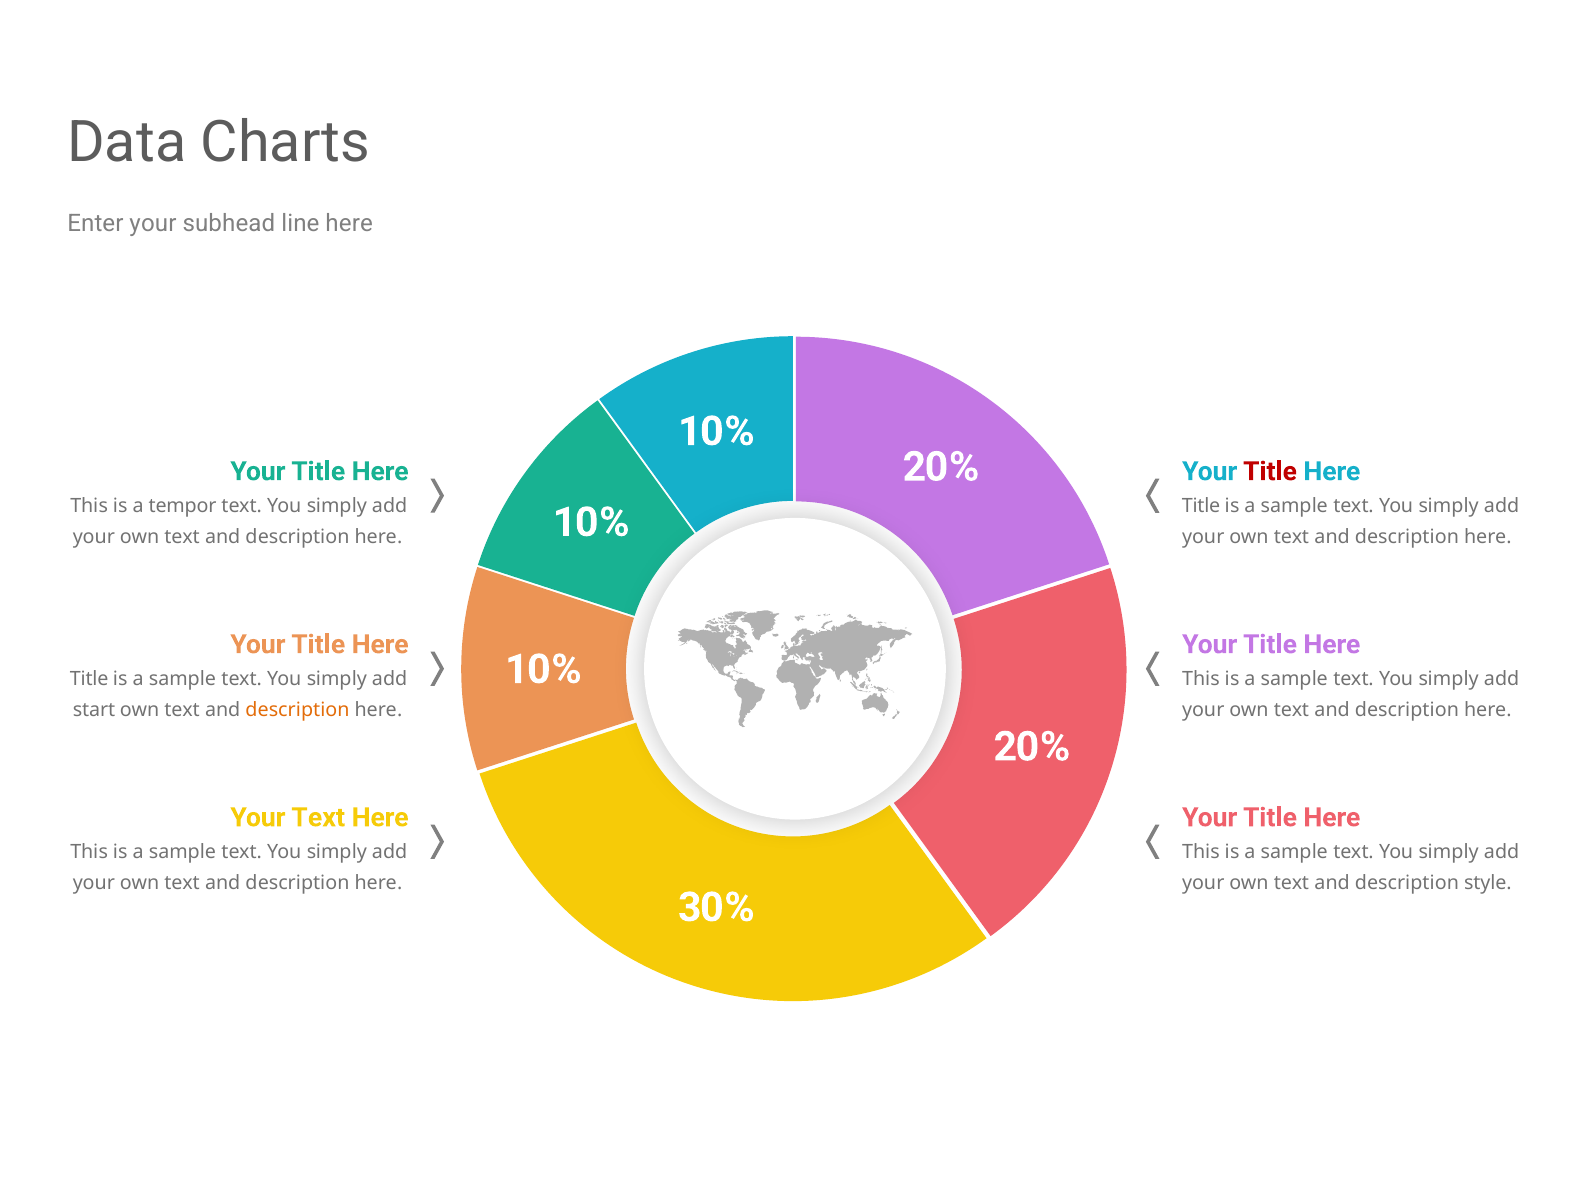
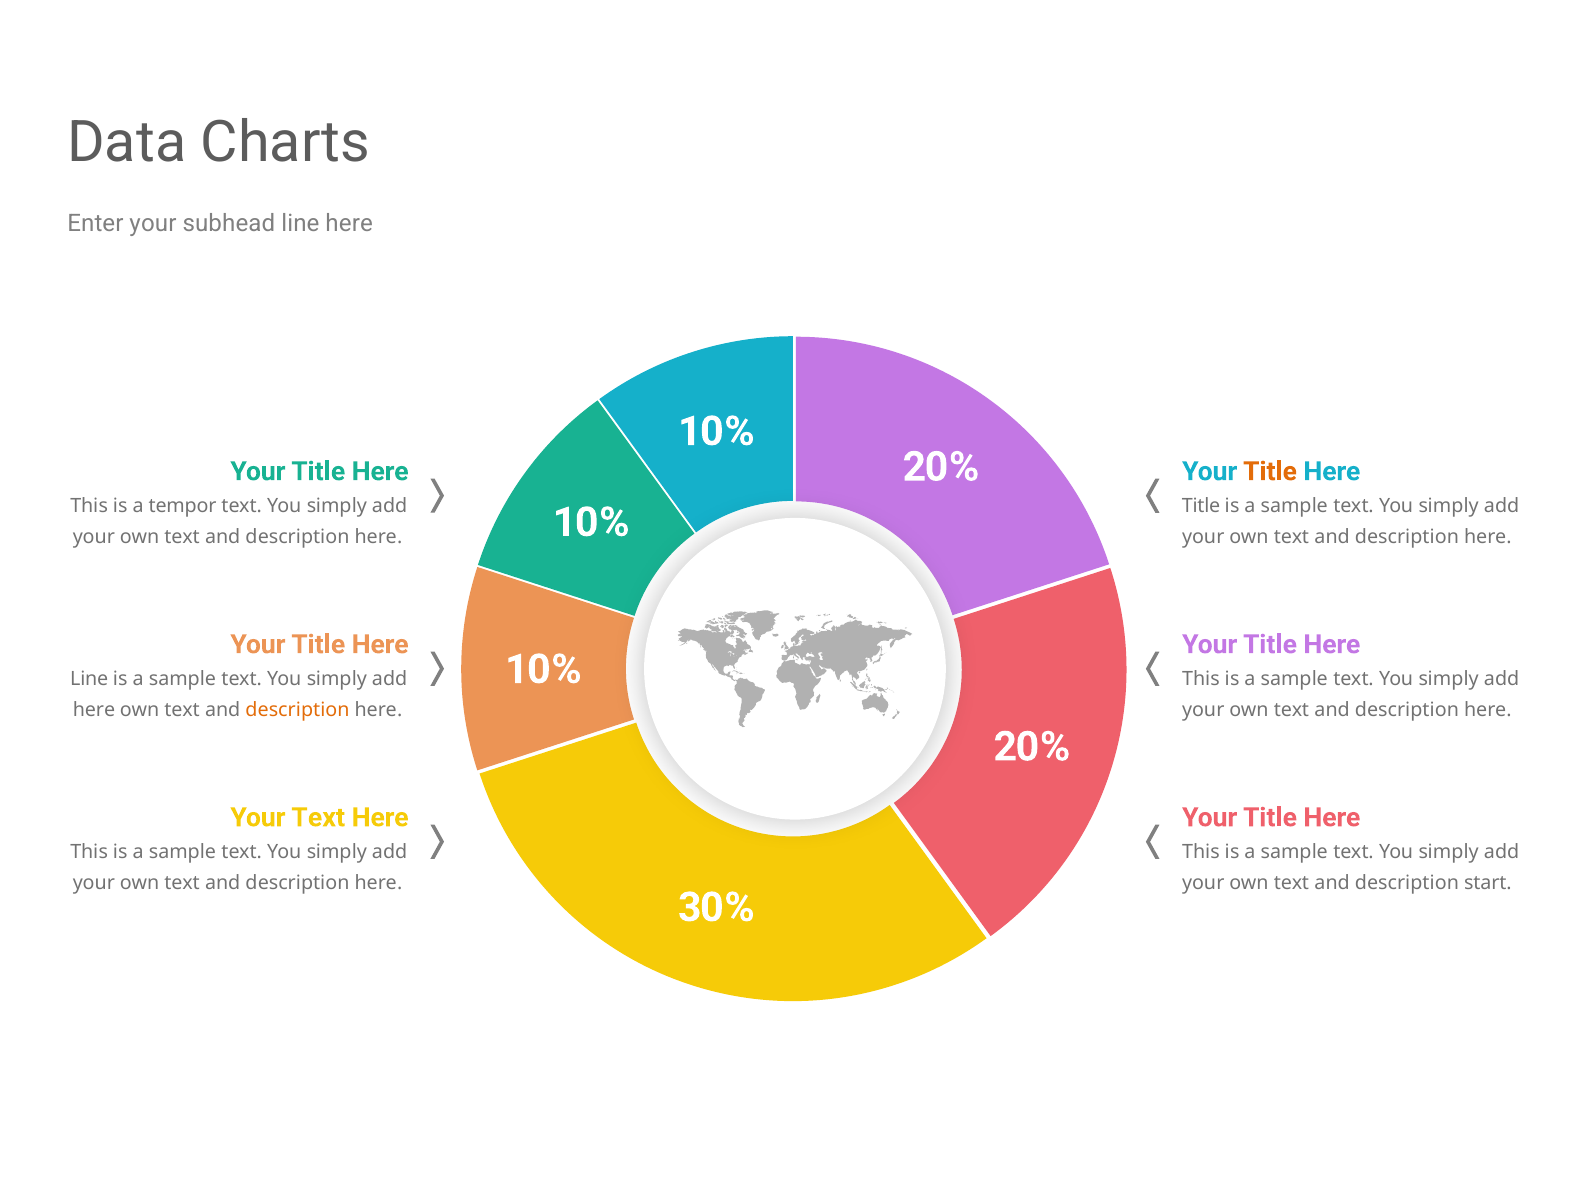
Title colour: red -> orange (1270, 472)
Title: Title -> Line (89, 679)
start: start -> here (94, 710)
style: style -> start (1488, 883)
